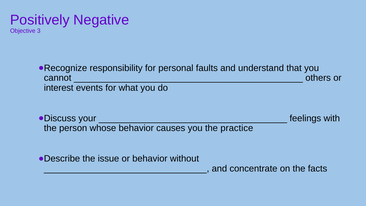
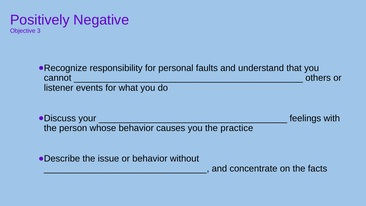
interest: interest -> listener (59, 88)
